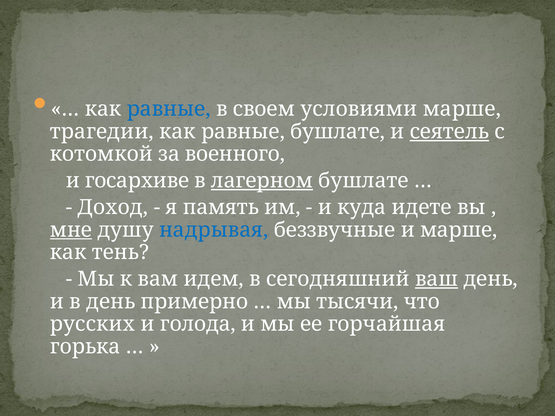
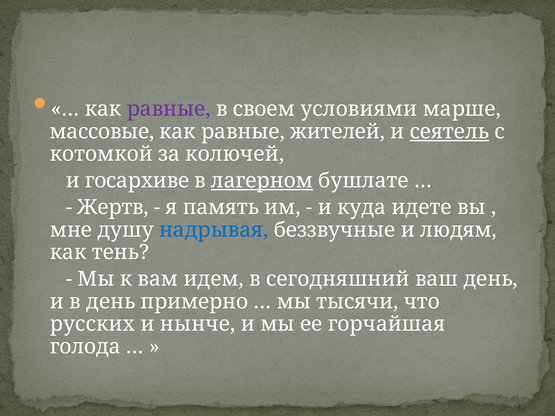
равные colour: blue -> purple (169, 109)
трагедии: трагедии -> массовые (102, 132)
равные бушлате: бушлате -> жителей (338, 132)
военного: военного -> колючей (235, 154)
Доход: Доход -> Жертв (113, 208)
мне underline: present -> none (71, 230)
и марше: марше -> людям (459, 230)
ваш underline: present -> none (437, 279)
голода: голода -> нынче (198, 324)
горька: горька -> голода (85, 347)
